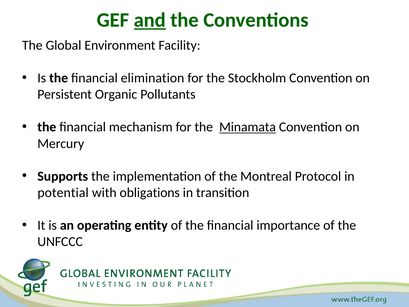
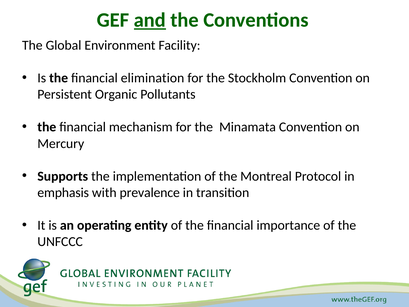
Minamata underline: present -> none (248, 127)
potential: potential -> emphasis (63, 192)
obligations: obligations -> prevalence (150, 192)
